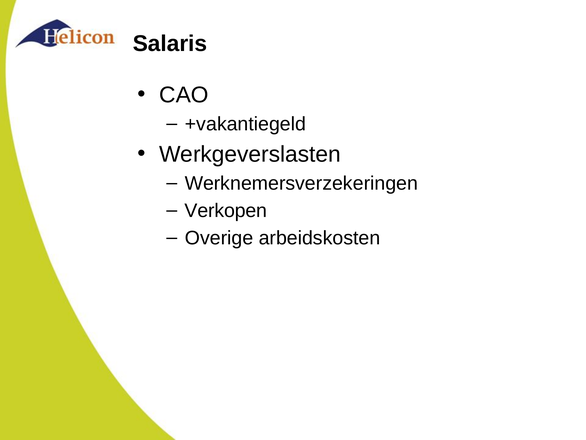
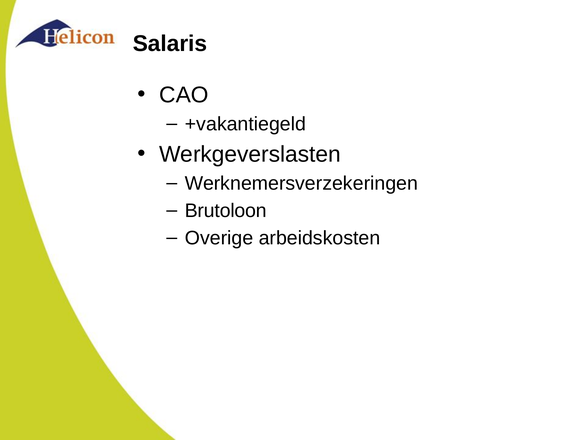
Verkopen: Verkopen -> Brutoloon (226, 211)
